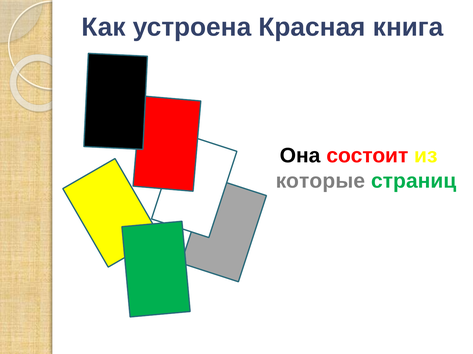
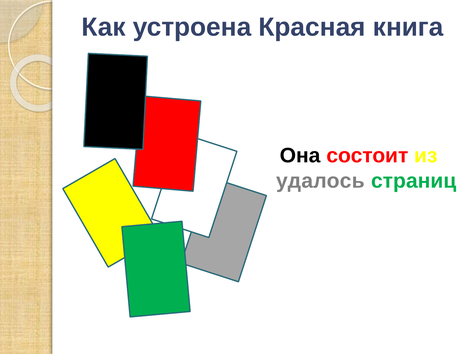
которые: которые -> удалось (320, 181)
